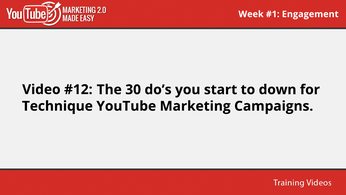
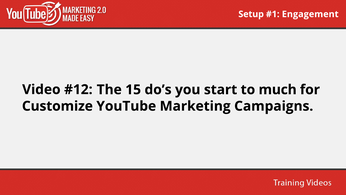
Week: Week -> Setup (251, 14)
30: 30 -> 15 (133, 90)
down: down -> much (278, 90)
Technique: Technique -> Customize (57, 106)
